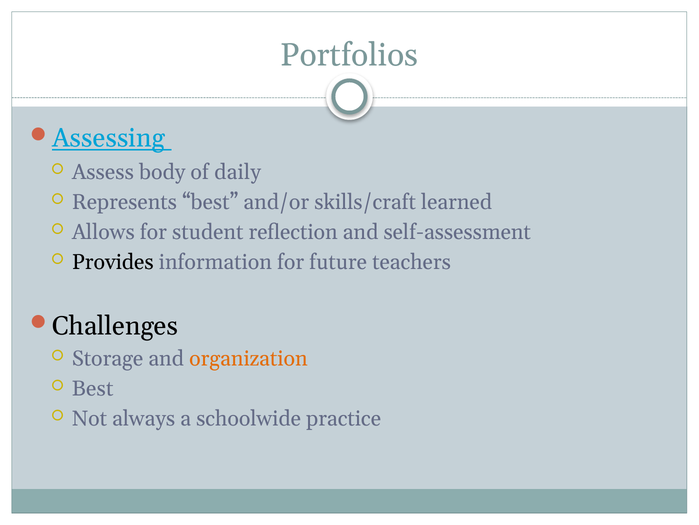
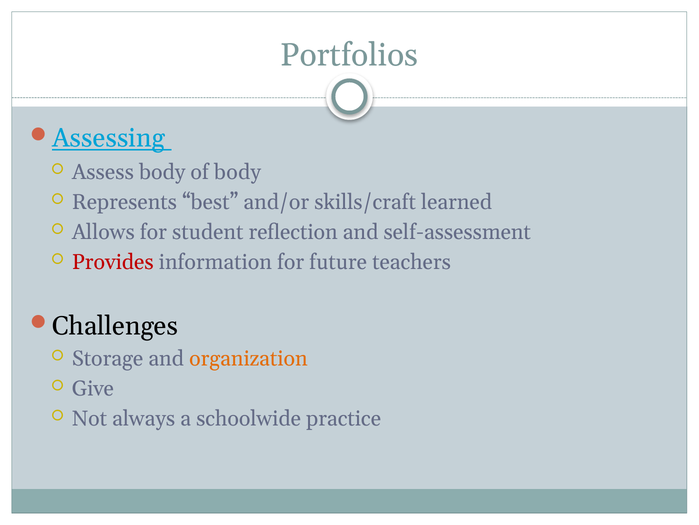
of daily: daily -> body (238, 172)
Provides colour: black -> red (113, 262)
Best: Best -> Give (93, 388)
